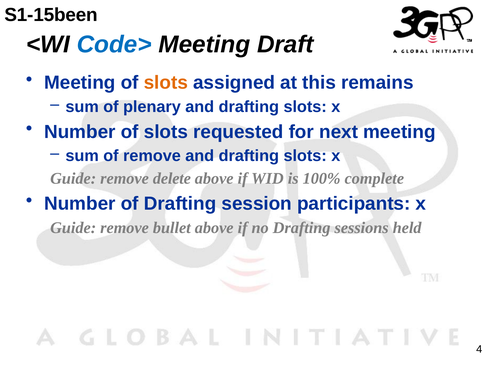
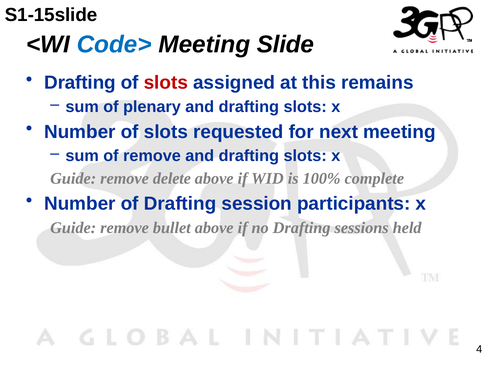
S1-15been: S1-15been -> S1-15slide (51, 15)
Draft: Draft -> Slide (285, 45)
Meeting: Meeting -> Drafting (80, 83)
slots colour: orange -> red (166, 83)
